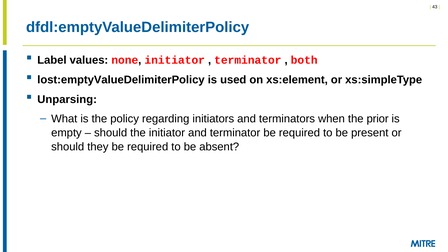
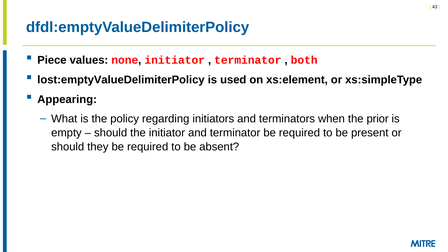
Label: Label -> Piece (52, 60)
Unparsing: Unparsing -> Appearing (67, 99)
